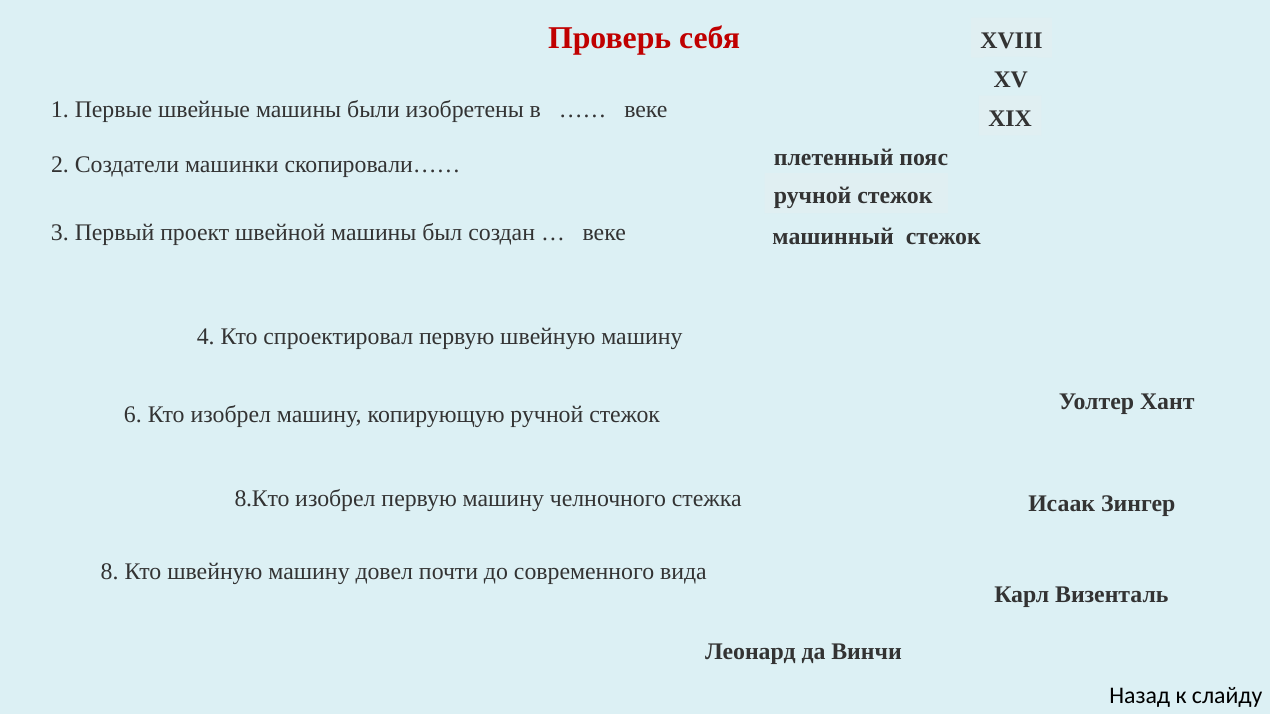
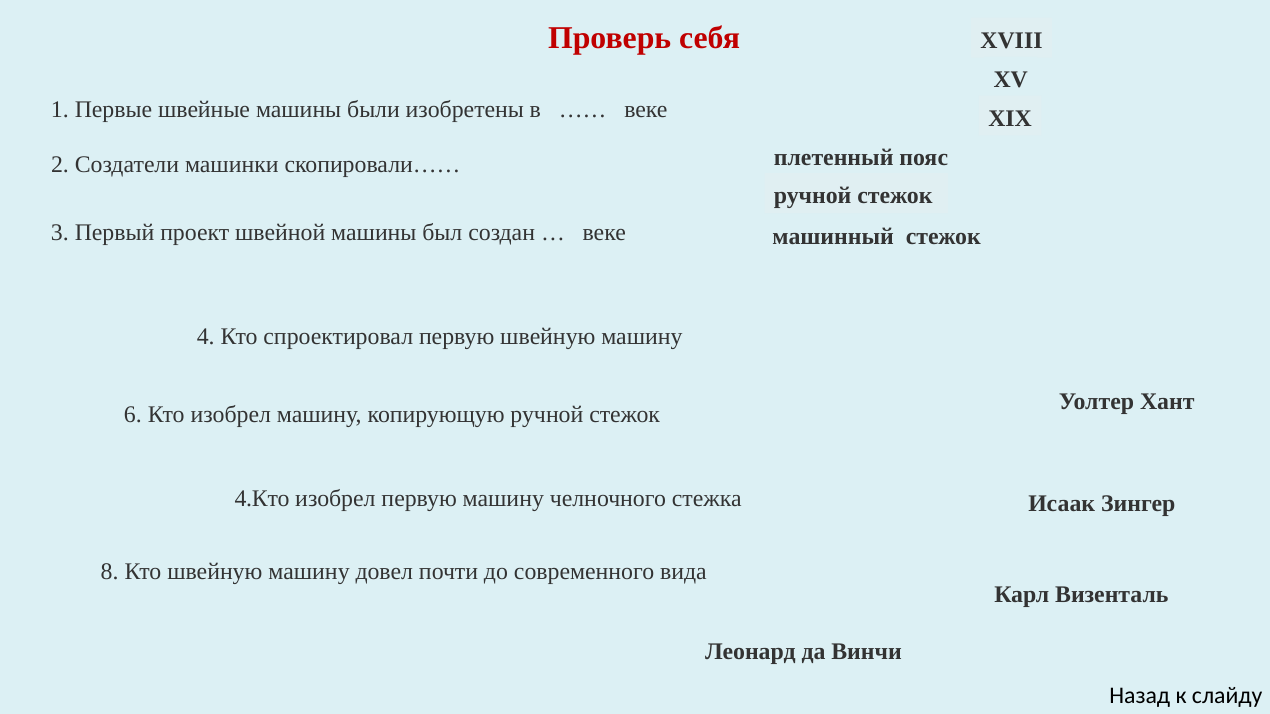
8.Кто: 8.Кто -> 4.Кто (262, 498)
